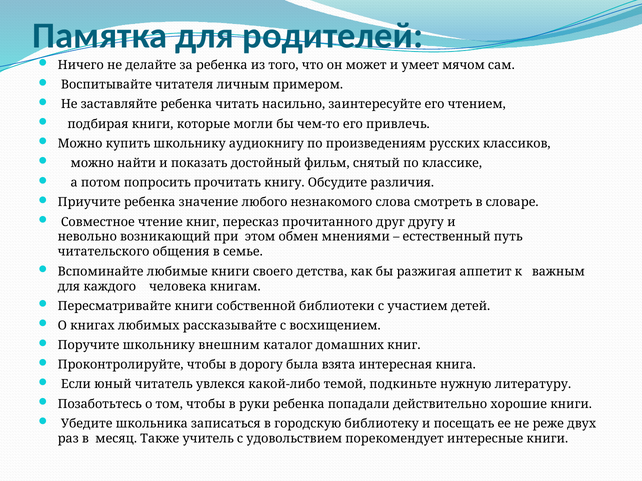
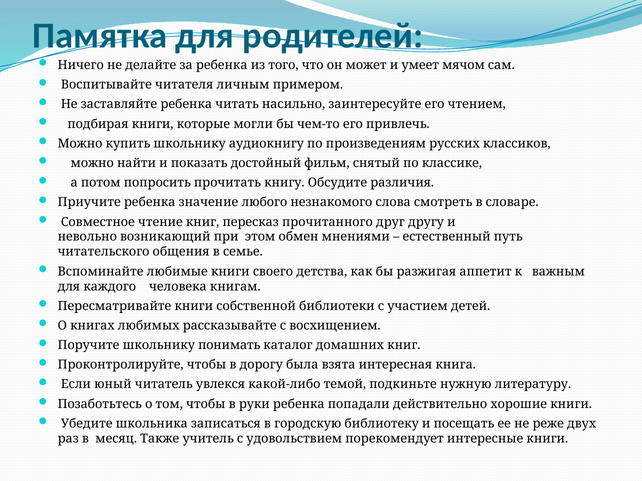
внешним: внешним -> понимать (229, 346)
